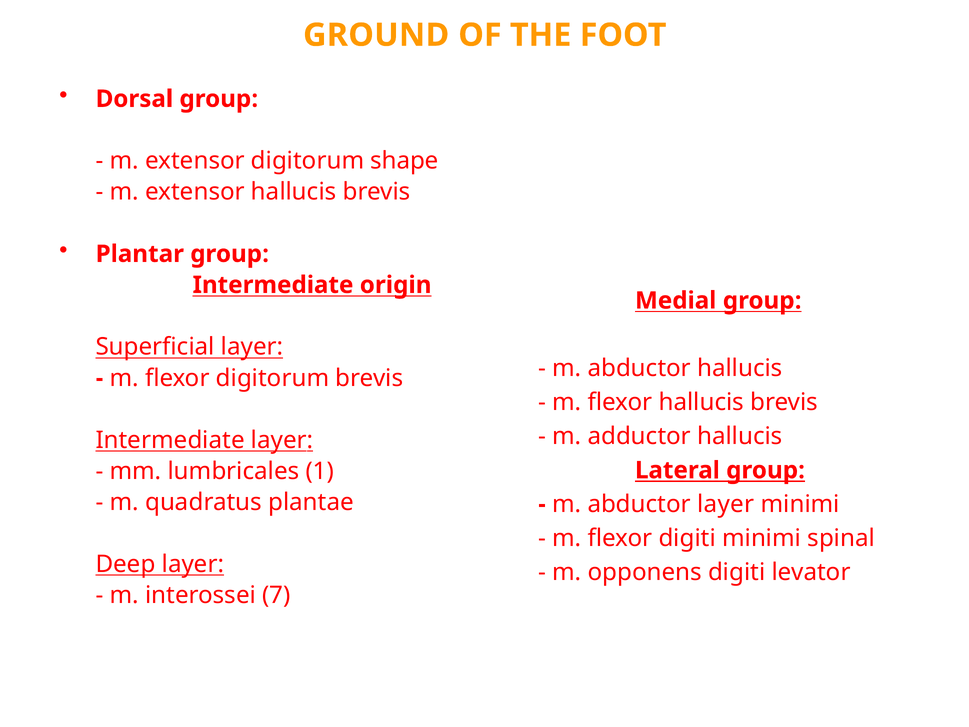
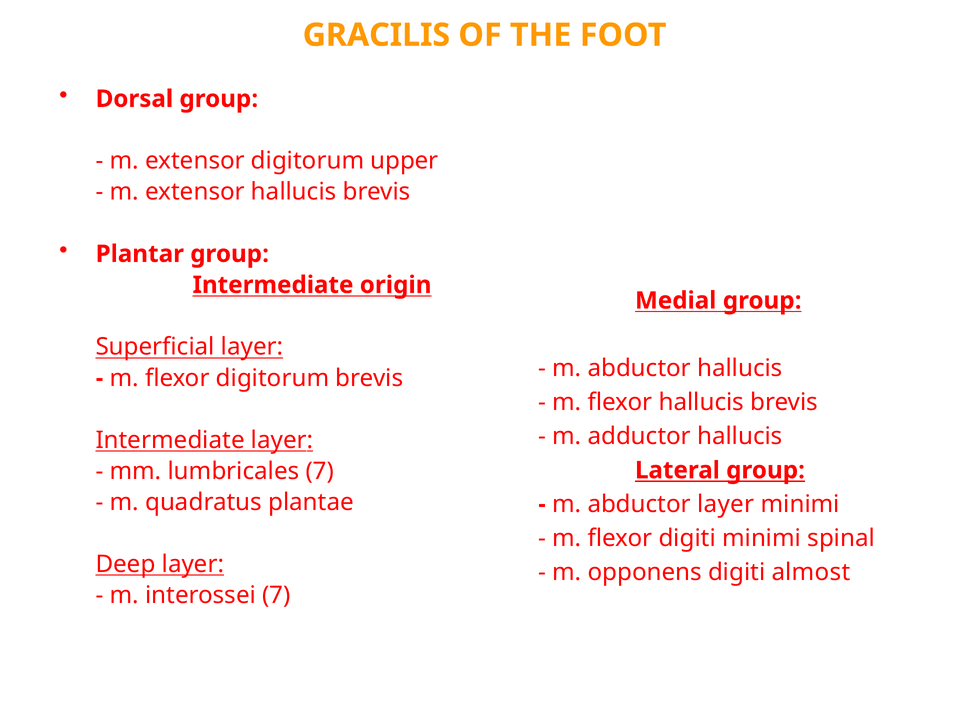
GROUND: GROUND -> GRACILIS (376, 35)
shape: shape -> upper (404, 161)
lumbricales 1: 1 -> 7 (320, 471)
levator: levator -> almost (811, 572)
